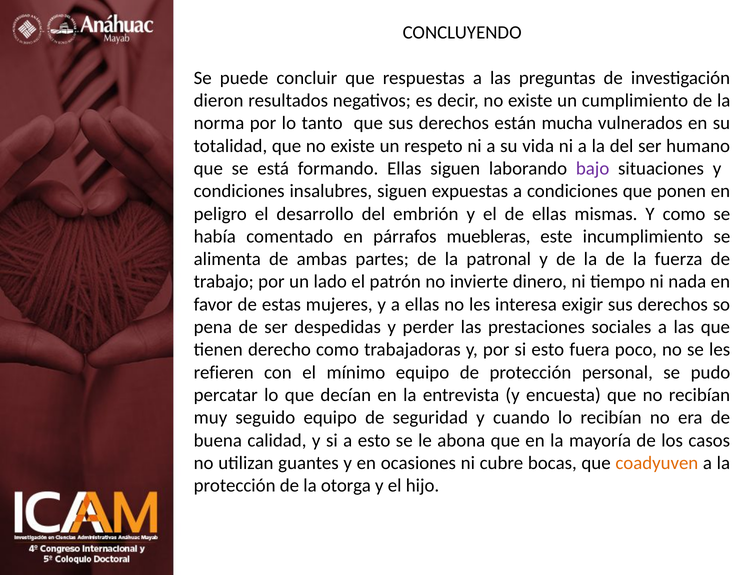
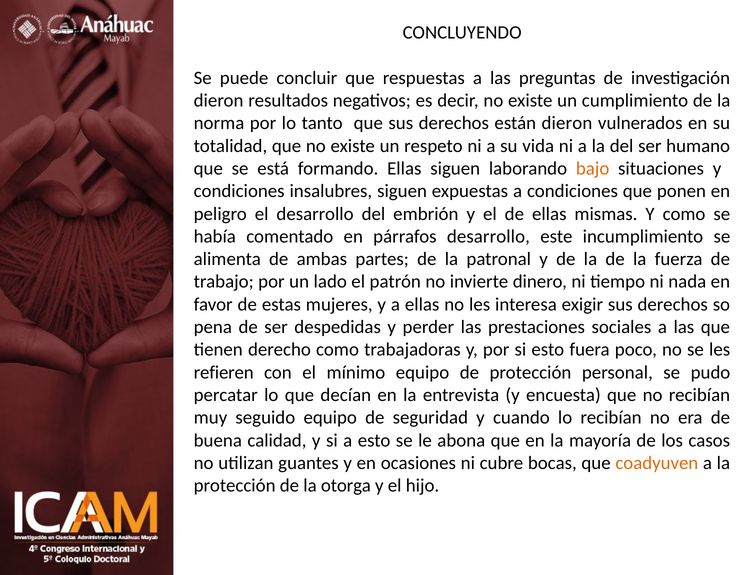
están mucha: mucha -> dieron (567, 123)
bajo colour: purple -> orange (593, 168)
párrafos muebleras: muebleras -> desarrollo (488, 236)
